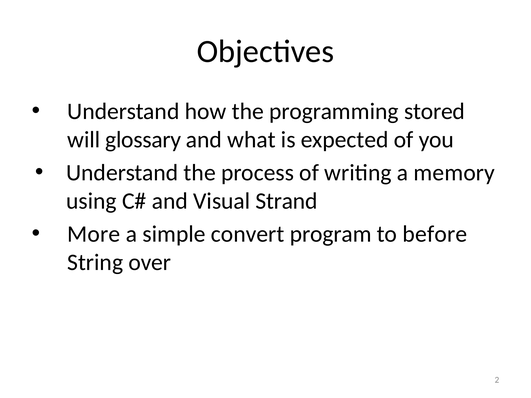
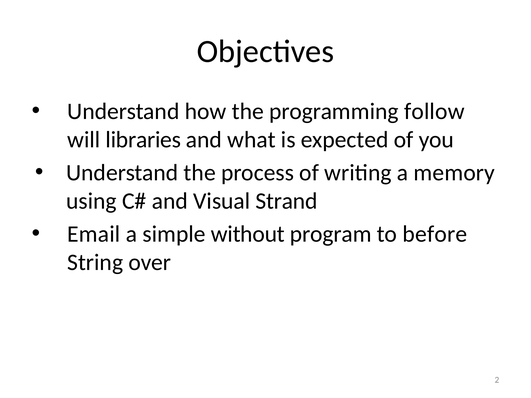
stored: stored -> follow (434, 111)
glossary: glossary -> libraries (143, 140)
More: More -> Email (94, 234)
convert: convert -> without (248, 234)
